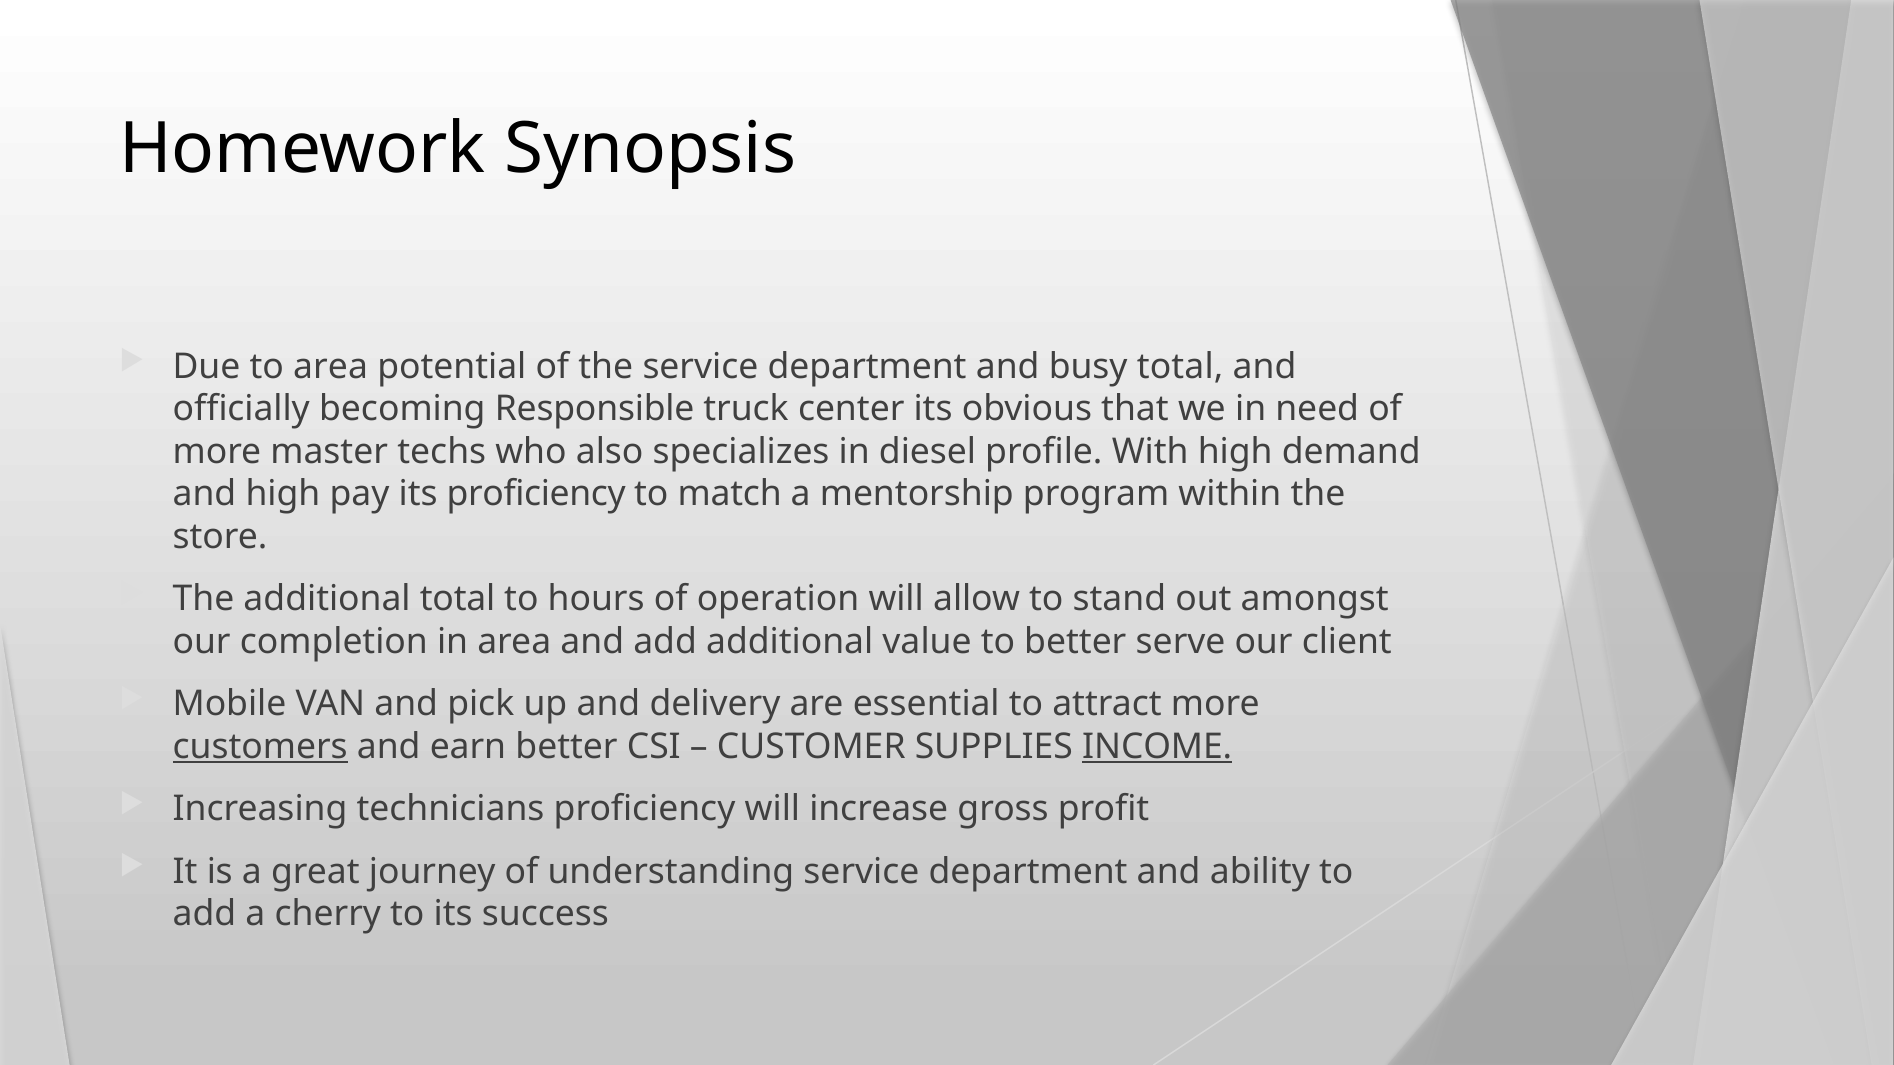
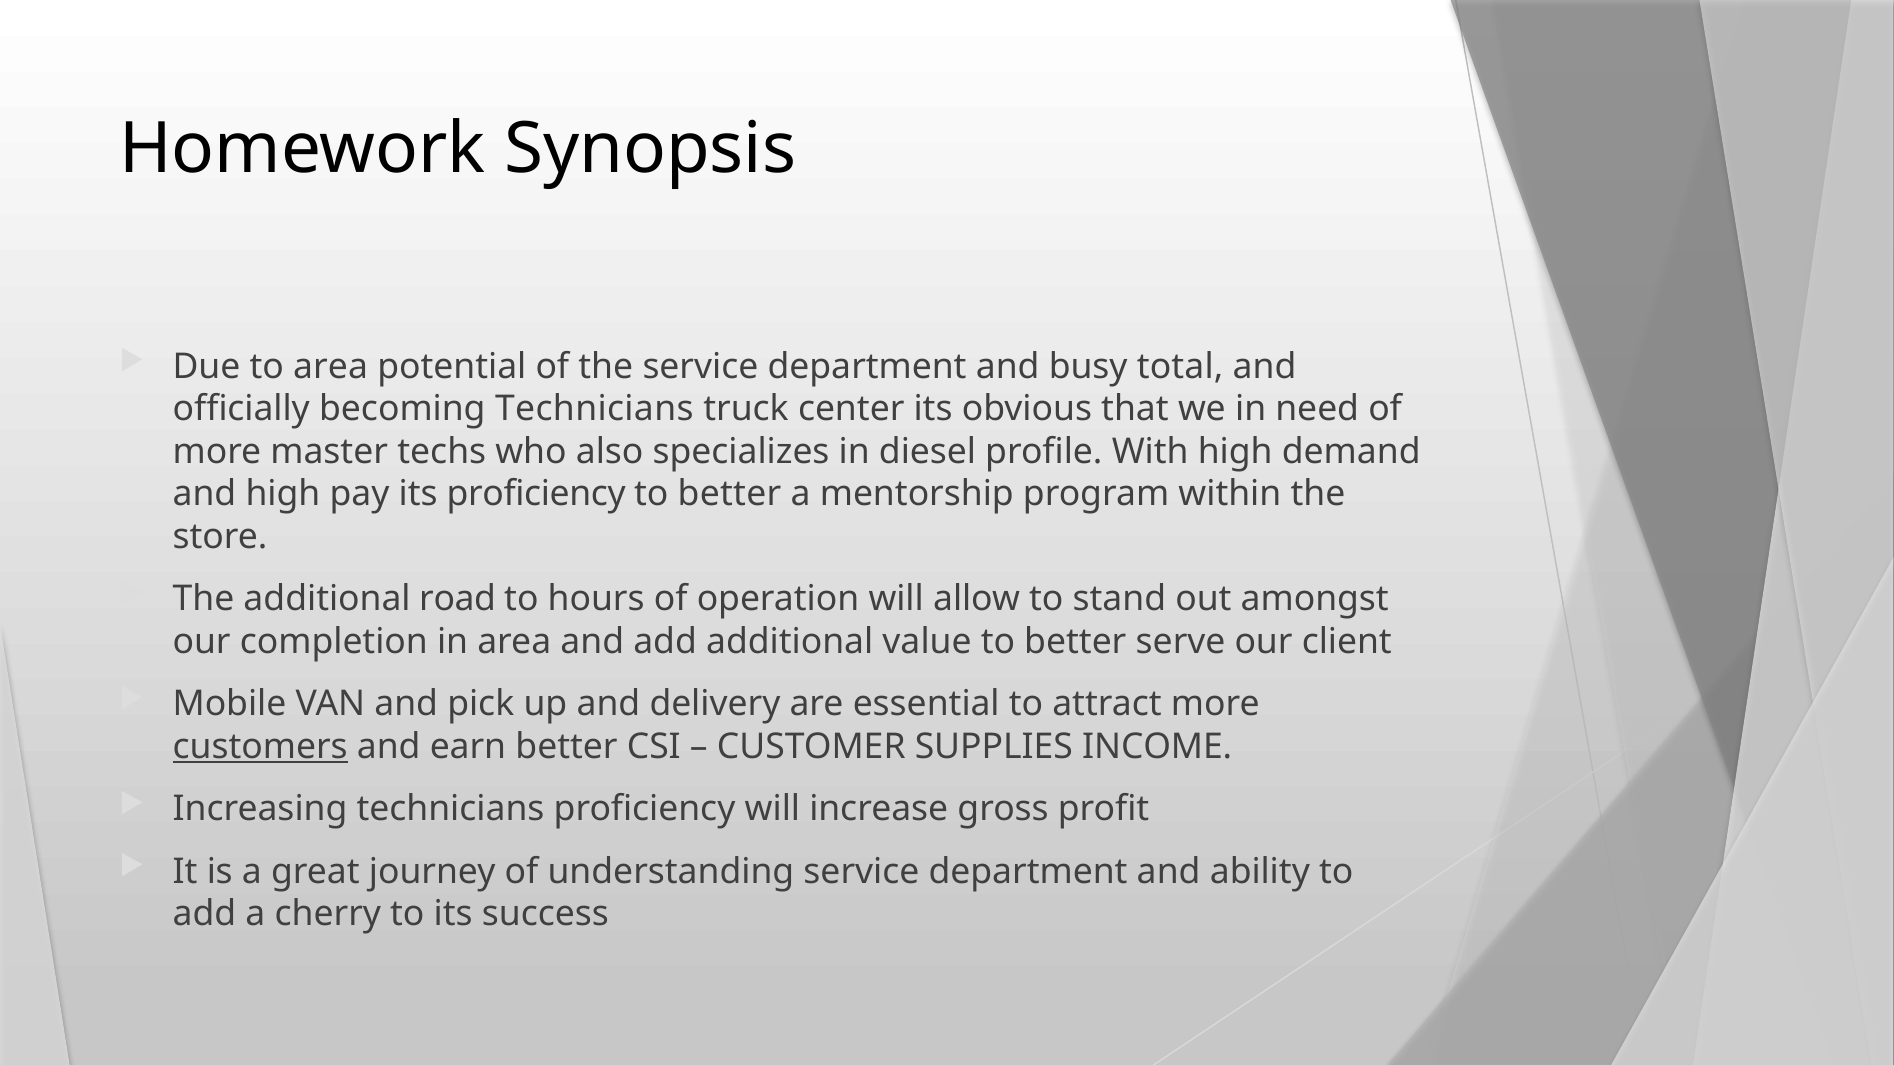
becoming Responsible: Responsible -> Technicians (594, 409)
match: match -> better (729, 494)
additional total: total -> road (458, 599)
INCOME underline: present -> none (1157, 747)
